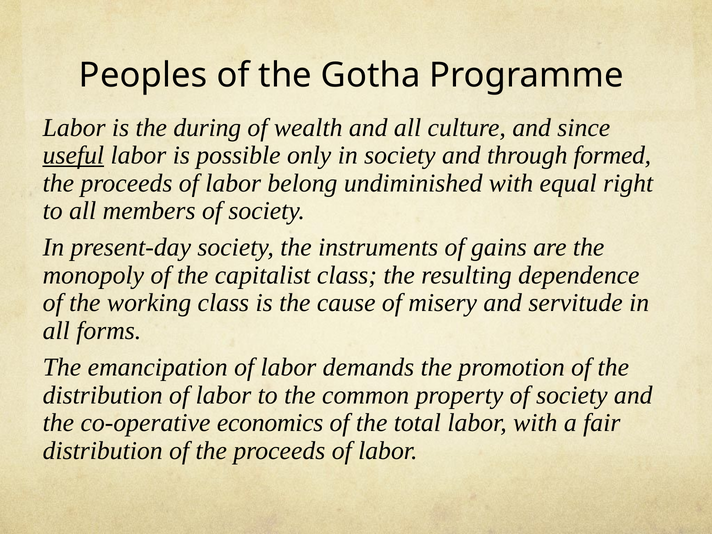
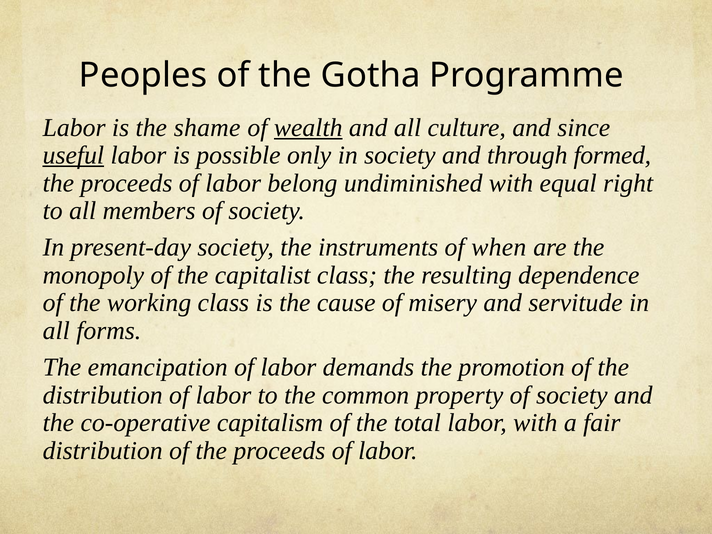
during: during -> shame (207, 128)
wealth underline: none -> present (308, 128)
gains: gains -> when (499, 247)
economics: economics -> capitalism (270, 423)
